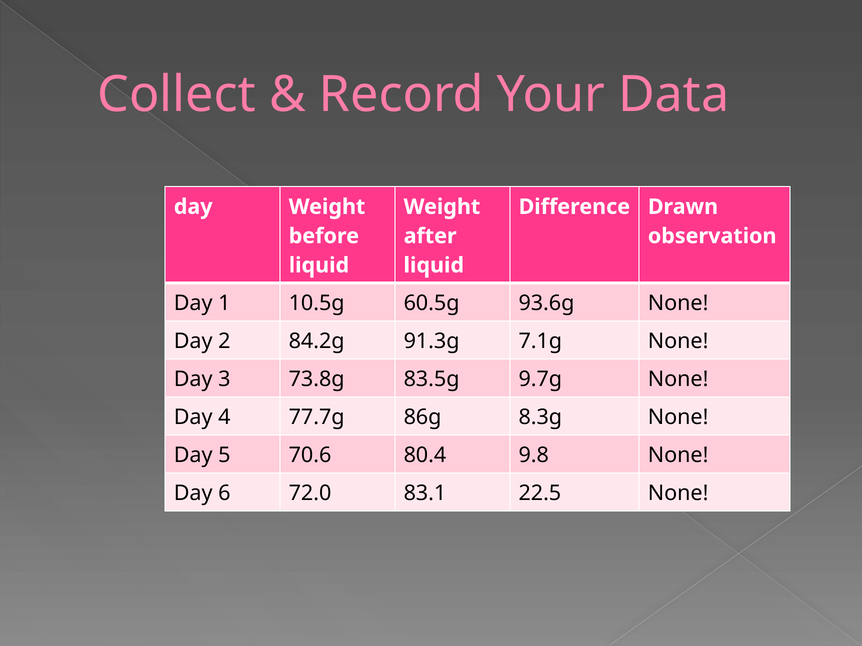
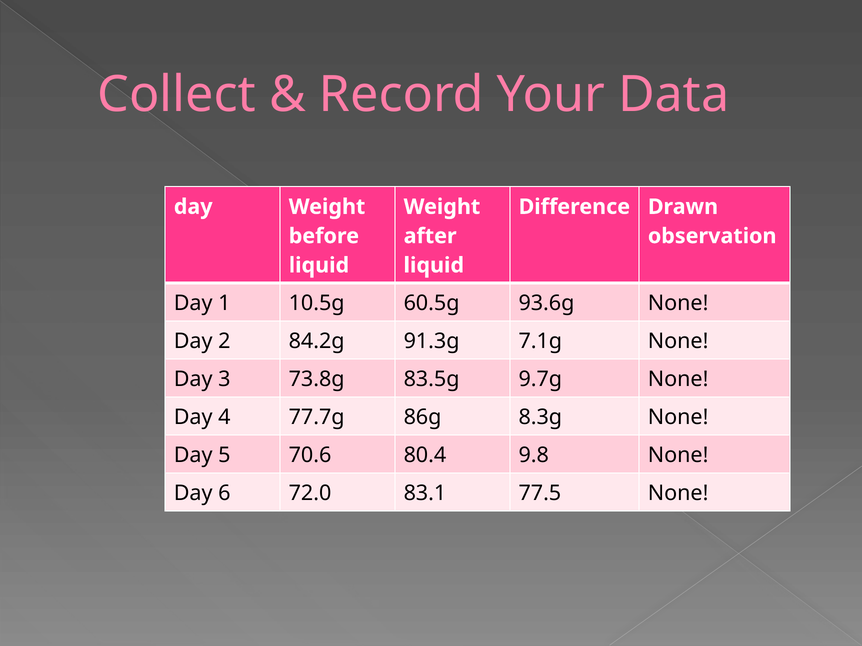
22.5: 22.5 -> 77.5 (540, 493)
